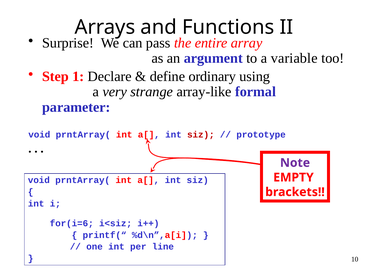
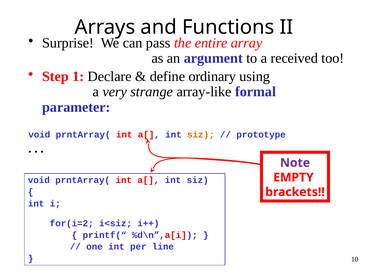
variable: variable -> received (294, 58)
siz colour: red -> orange (201, 134)
for(i=6: for(i=6 -> for(i=2 (72, 223)
